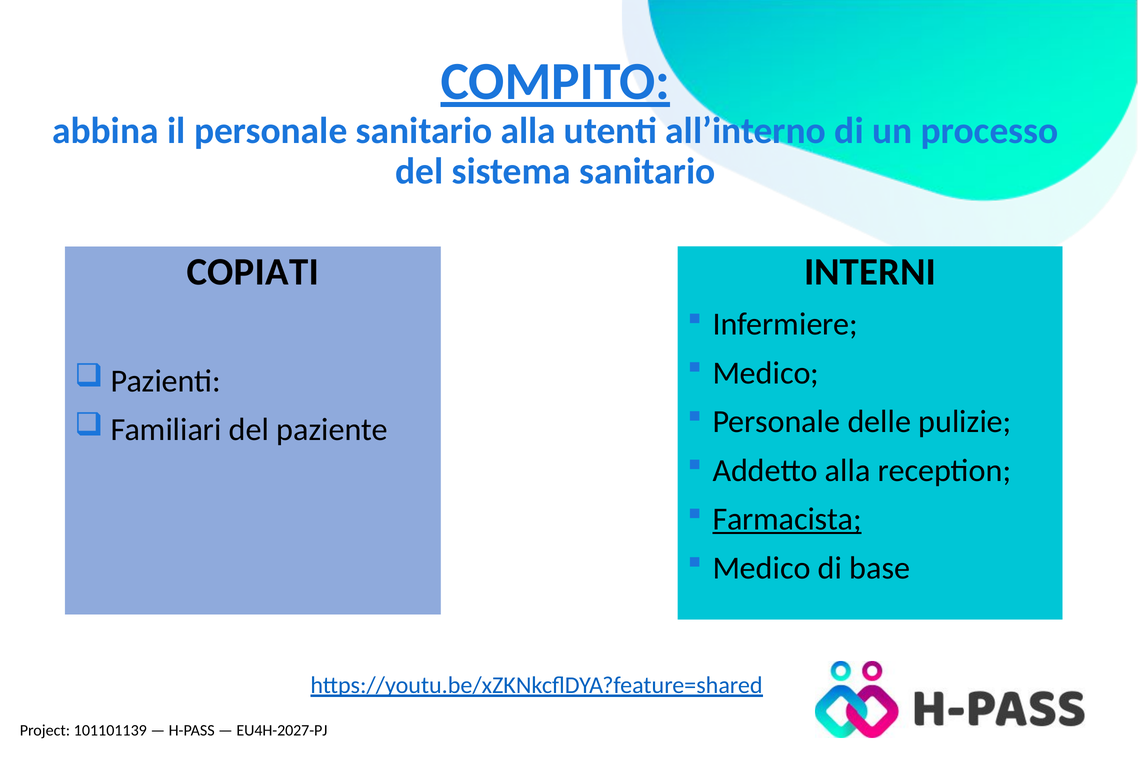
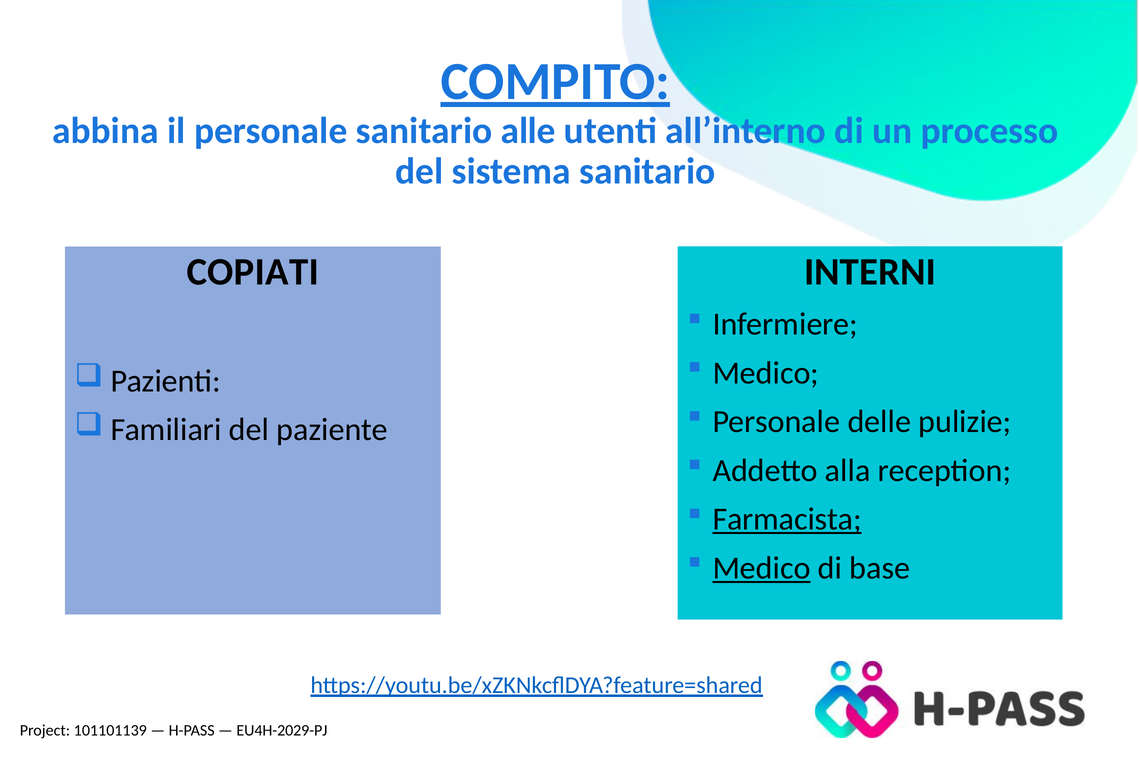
sanitario alla: alla -> alle (528, 131)
Medico underline: none -> present (762, 568)
EU4H-2027-PJ: EU4H-2027-PJ -> EU4H-2029-PJ (282, 731)
